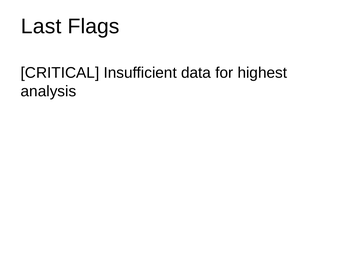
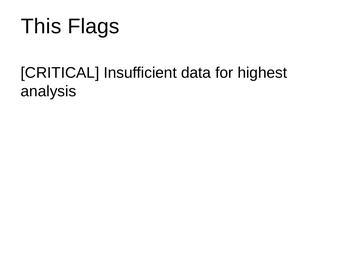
Last: Last -> This (41, 26)
